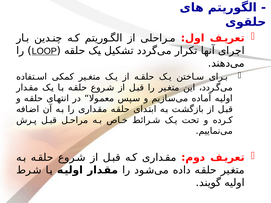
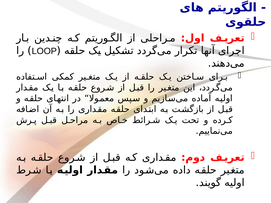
LOOP underline: present -> none (44, 51)
